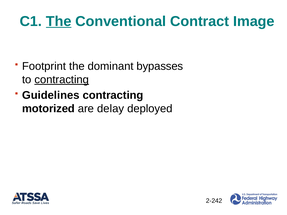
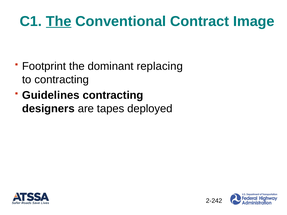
bypasses: bypasses -> replacing (160, 66)
contracting underline: present -> none (62, 80)
motorized: motorized -> designers (48, 109)
delay: delay -> tapes (111, 109)
